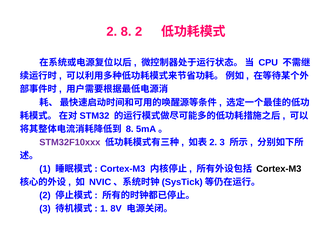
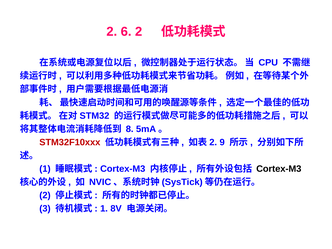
2 8: 8 -> 6 (126, 32)
STM32F10xxx colour: purple -> red (70, 142)
3: 3 -> 9 (222, 142)
